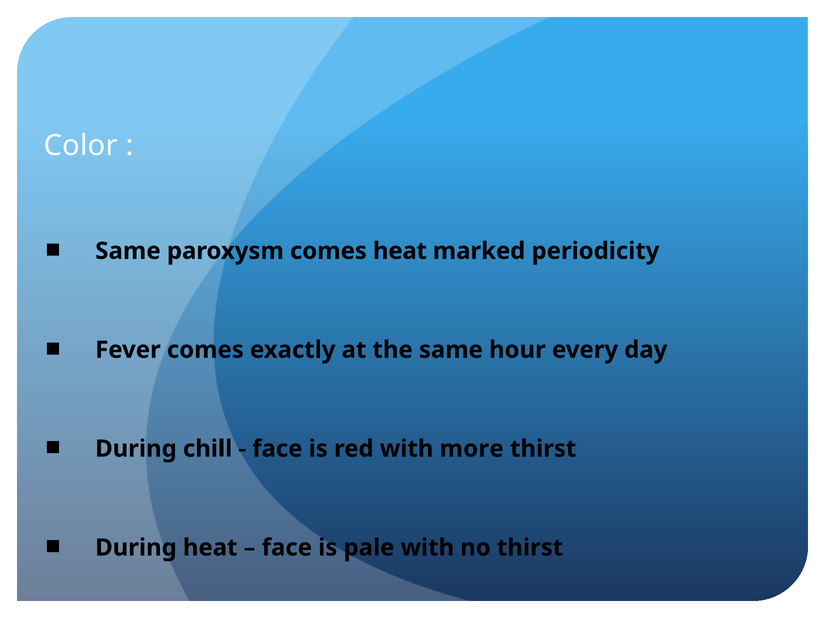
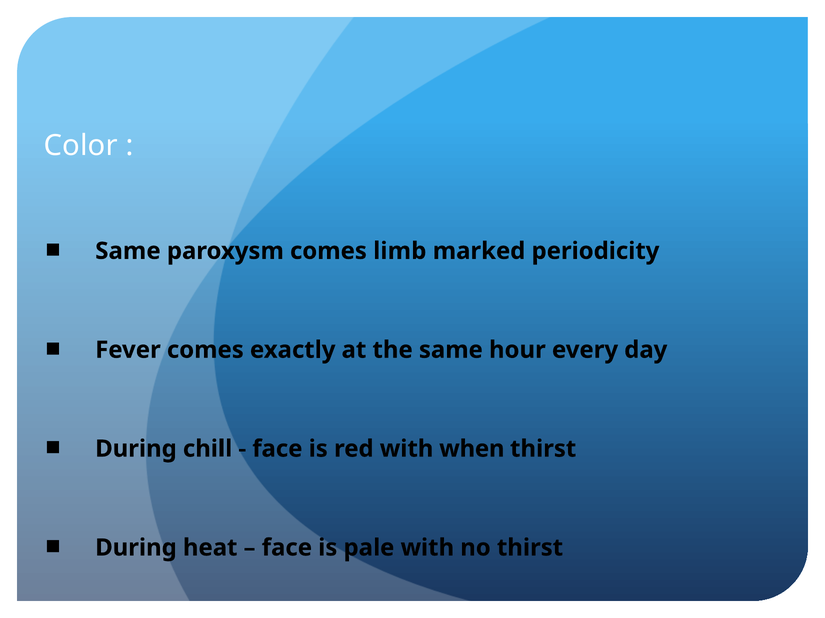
comes heat: heat -> limb (400, 251)
more: more -> when (472, 449)
